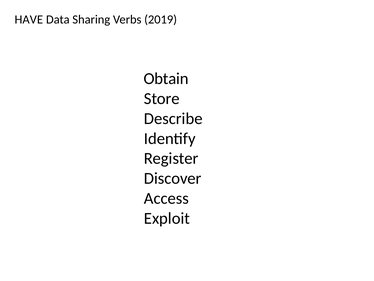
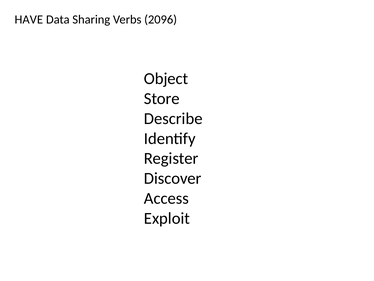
2019: 2019 -> 2096 (161, 20)
Obtain: Obtain -> Object (166, 78)
